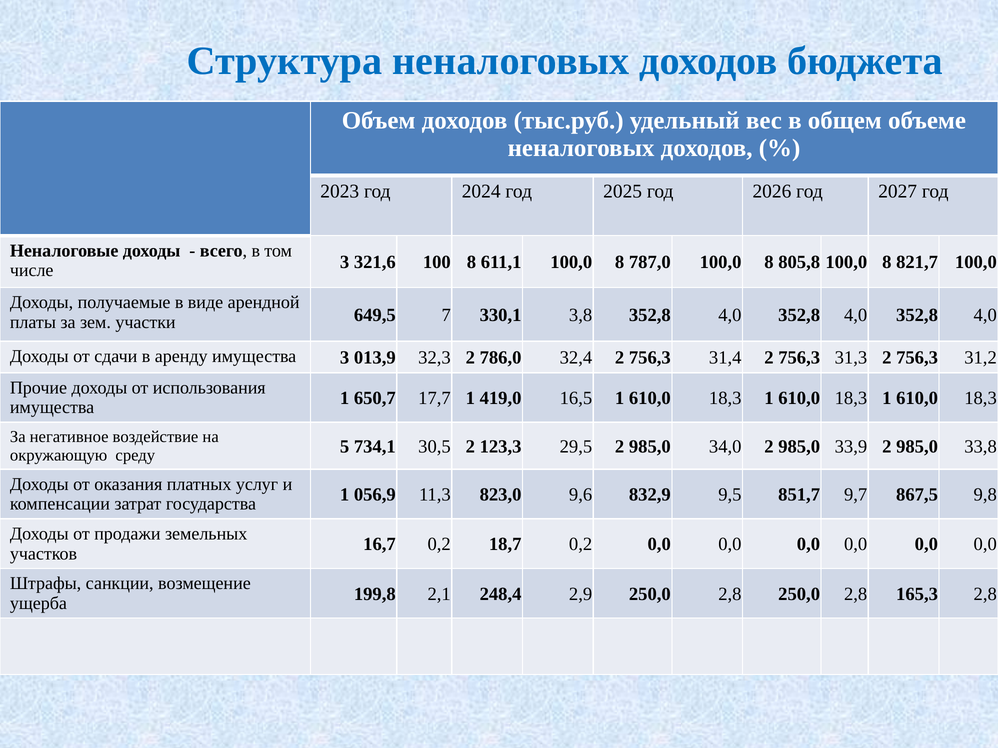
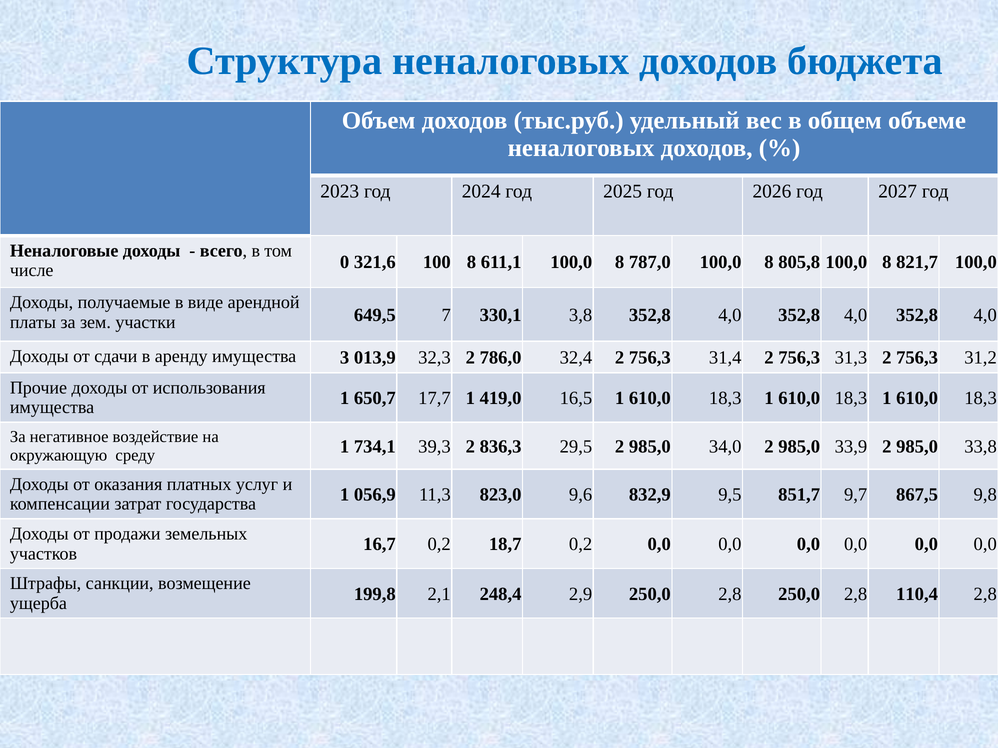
числе 3: 3 -> 0 (345, 262)
среду 5: 5 -> 1 (345, 447)
30,5: 30,5 -> 39,3 (434, 447)
123,3: 123,3 -> 836,3 (501, 447)
165,3: 165,3 -> 110,4 (917, 594)
